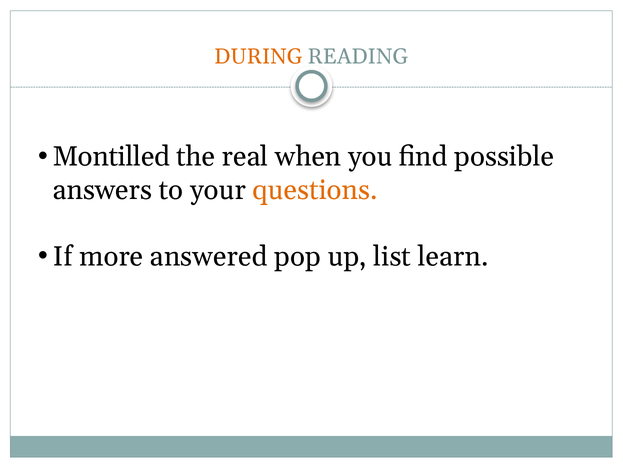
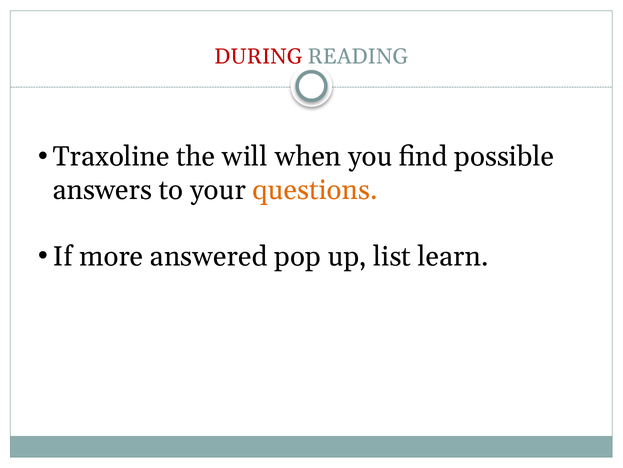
DURING colour: orange -> red (258, 56)
Montilled: Montilled -> Traxoline (111, 157)
real: real -> will (245, 157)
